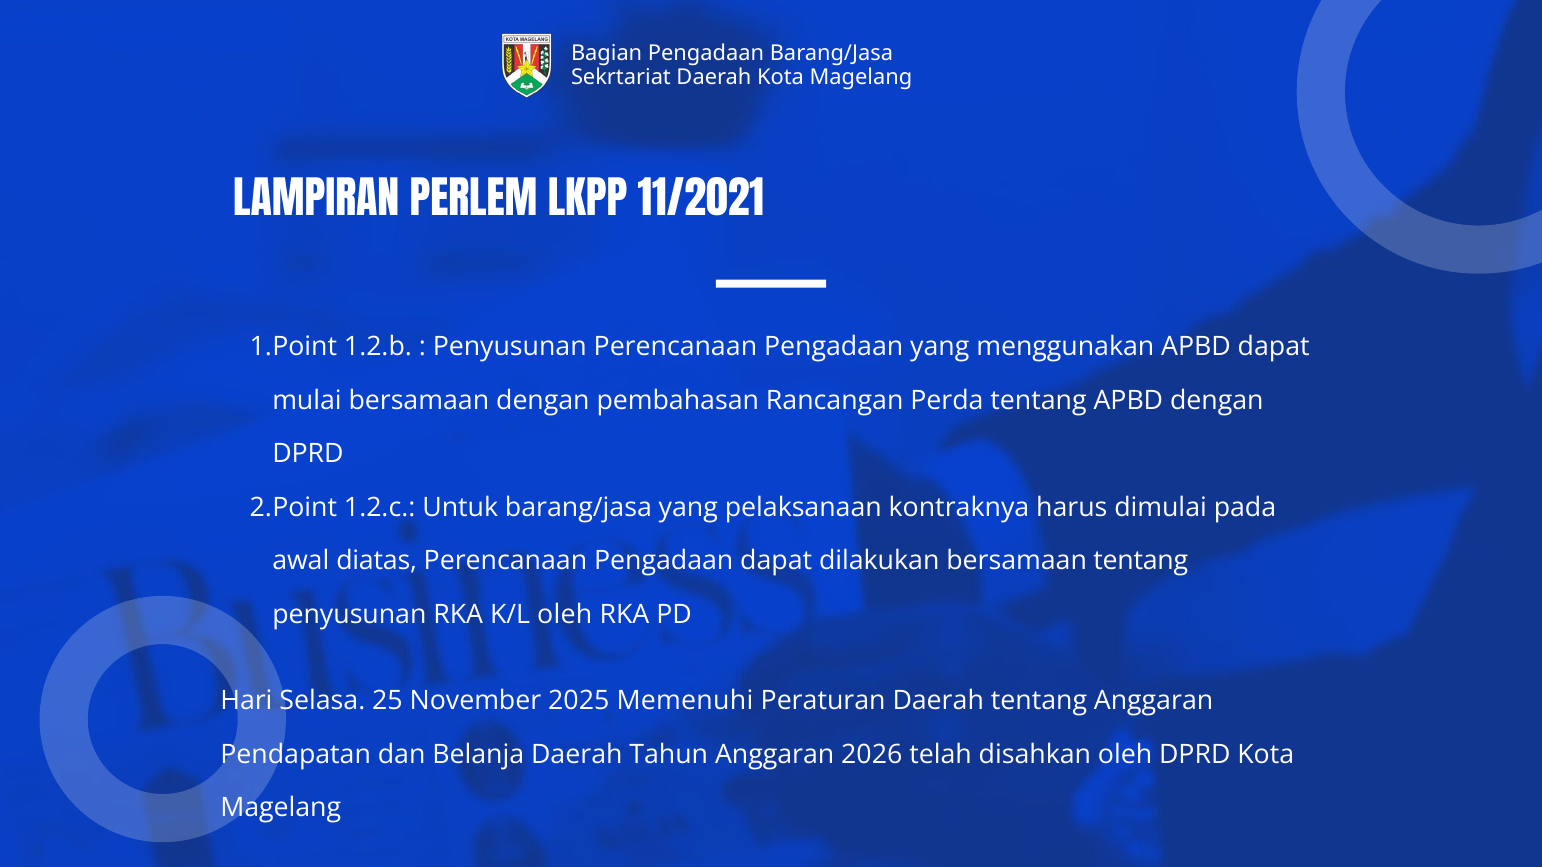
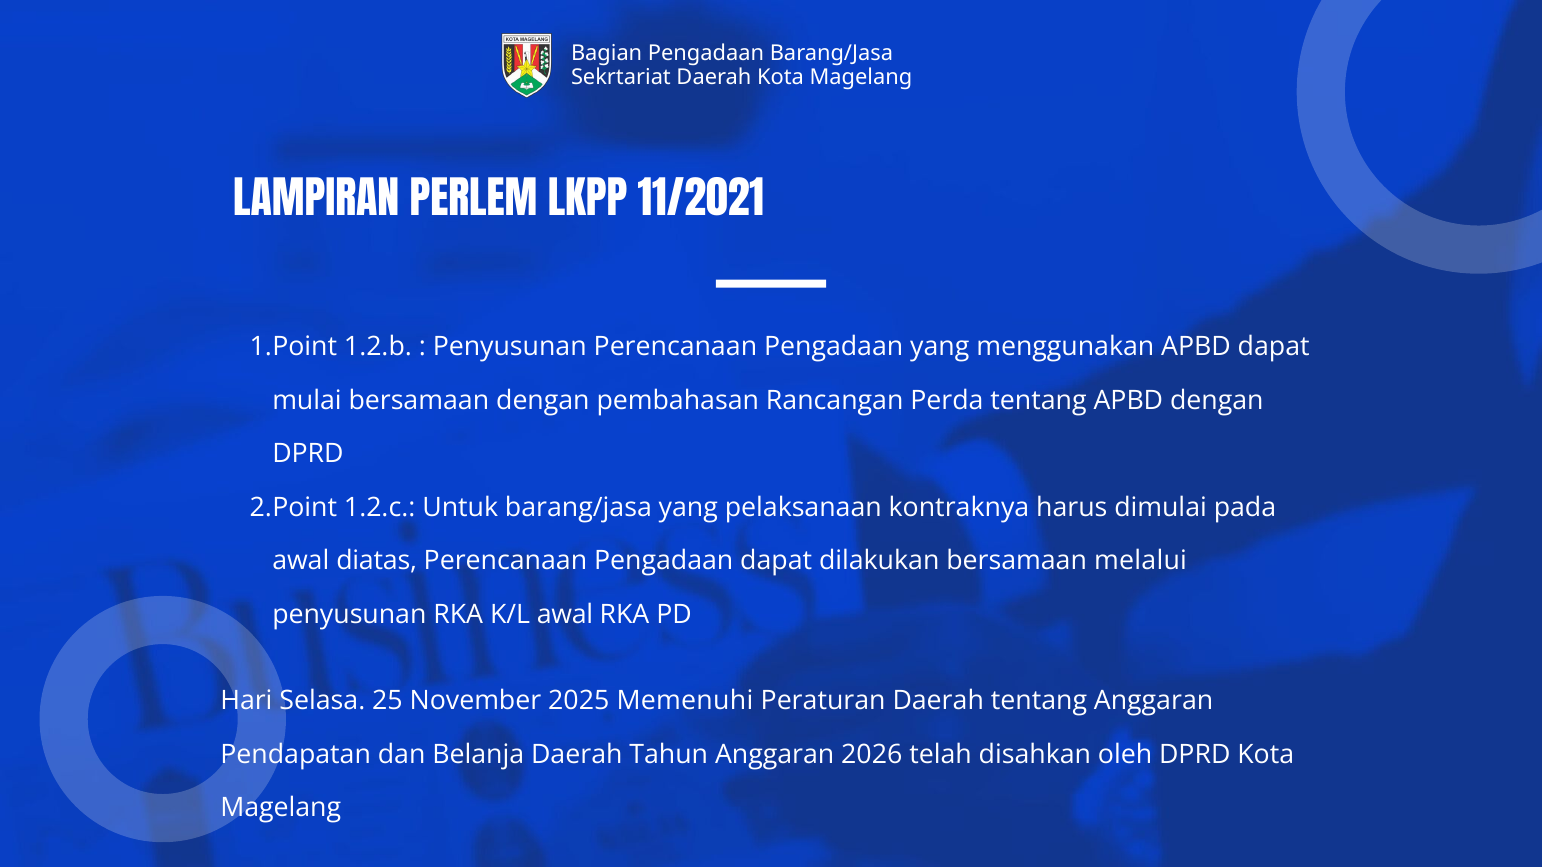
bersamaan tentang: tentang -> melalui (1141, 561)
K/L oleh: oleh -> awal (565, 615)
